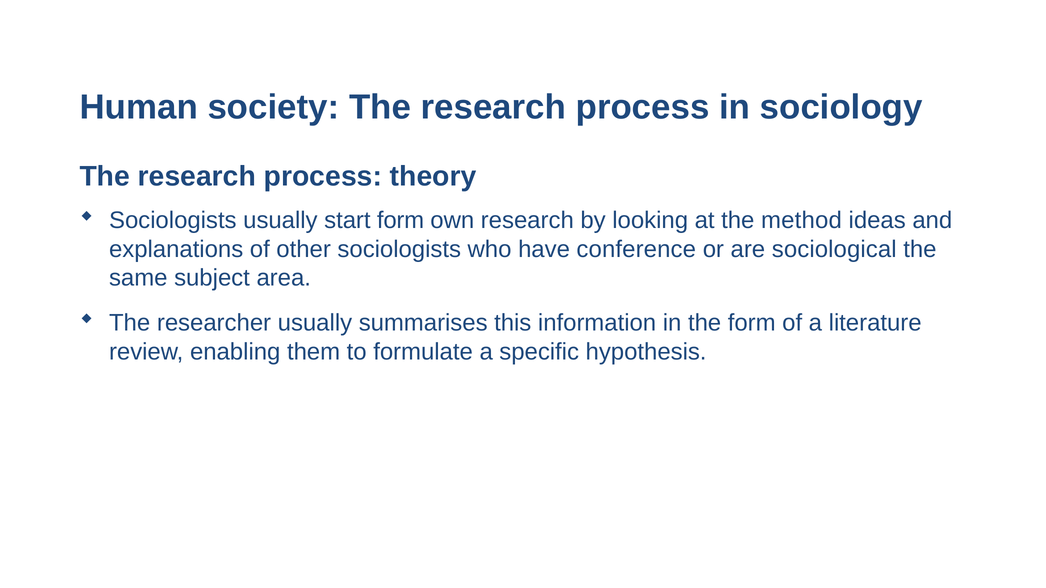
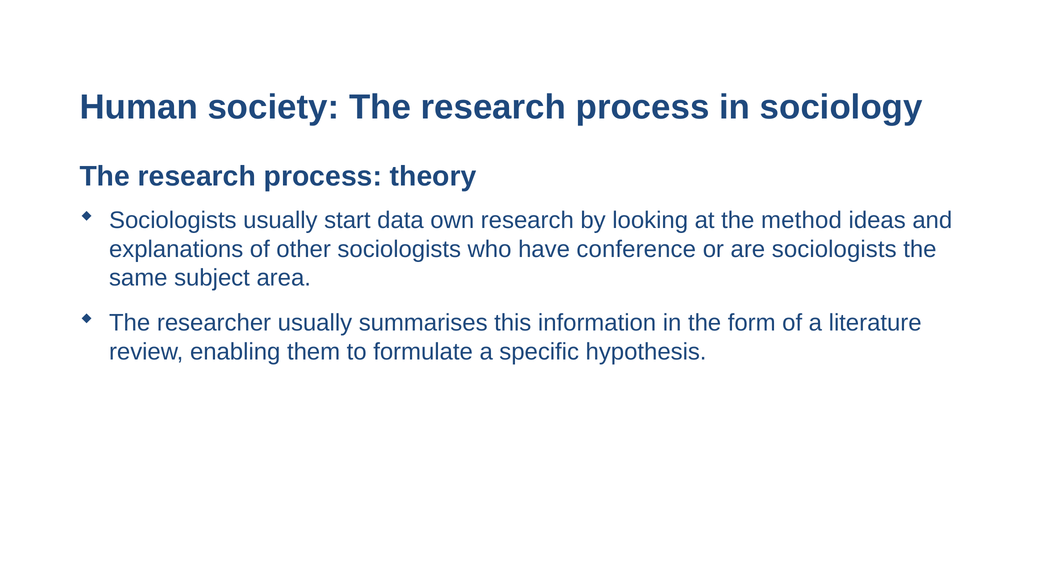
start form: form -> data (400, 221)
are sociological: sociological -> sociologists (834, 249)
